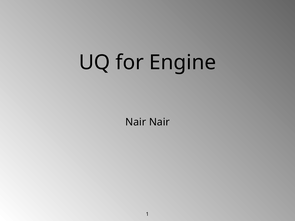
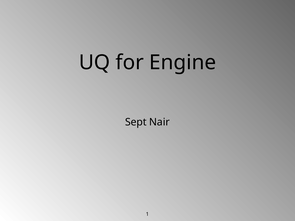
Nair: Nair -> Sept (136, 122)
